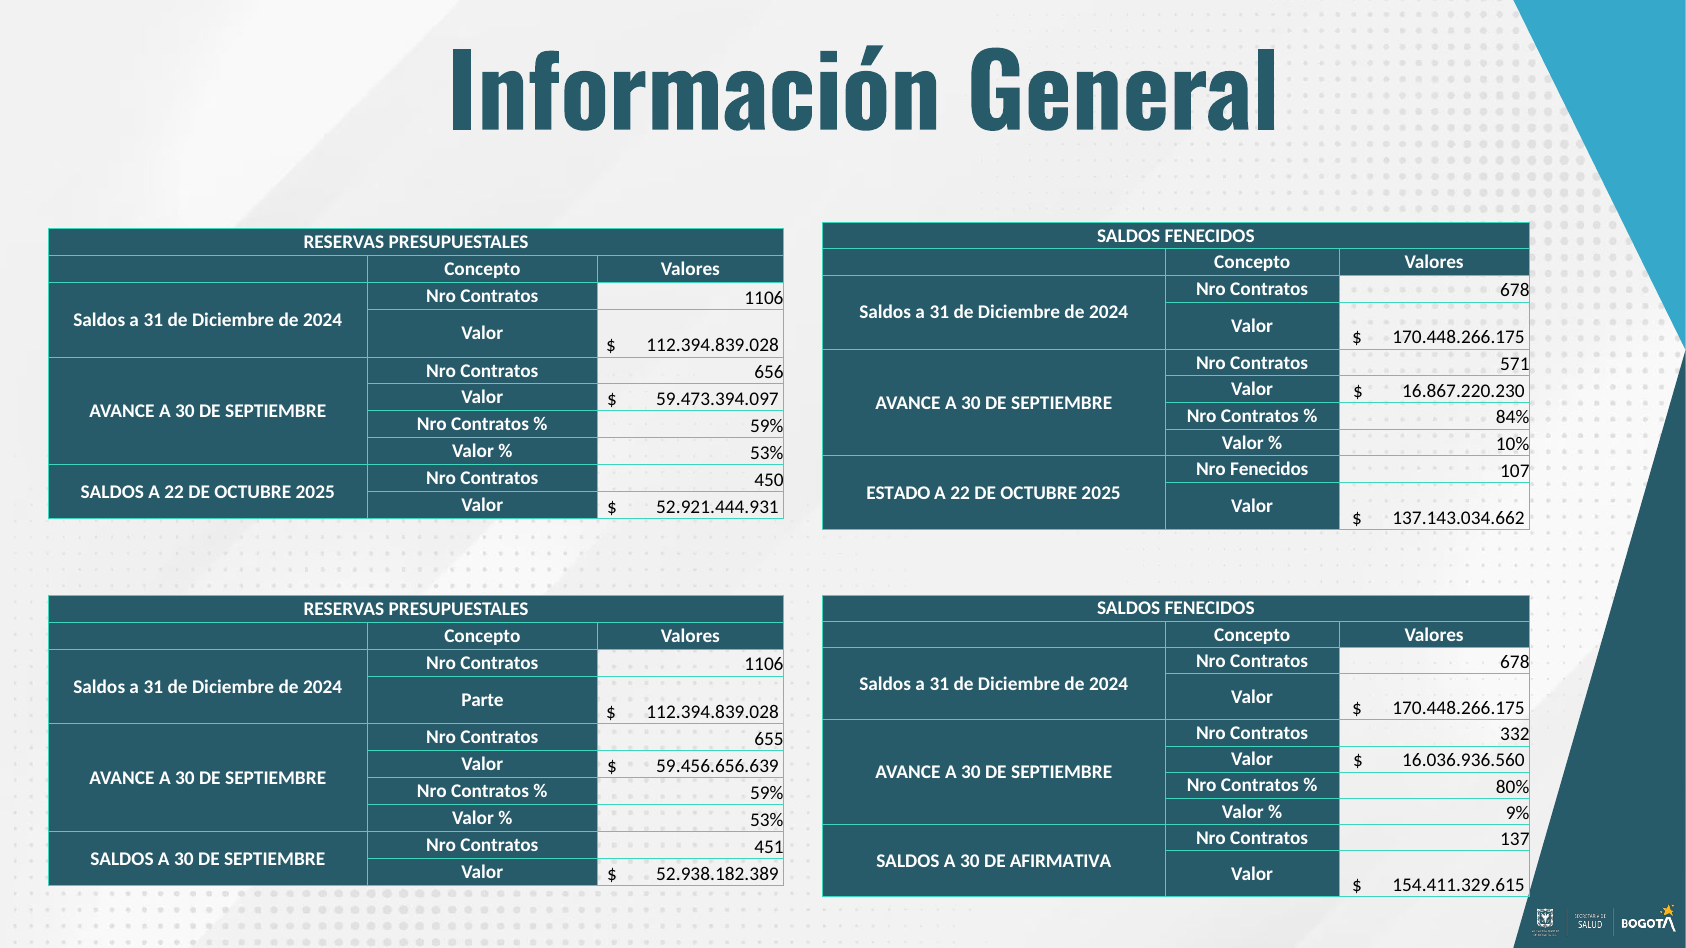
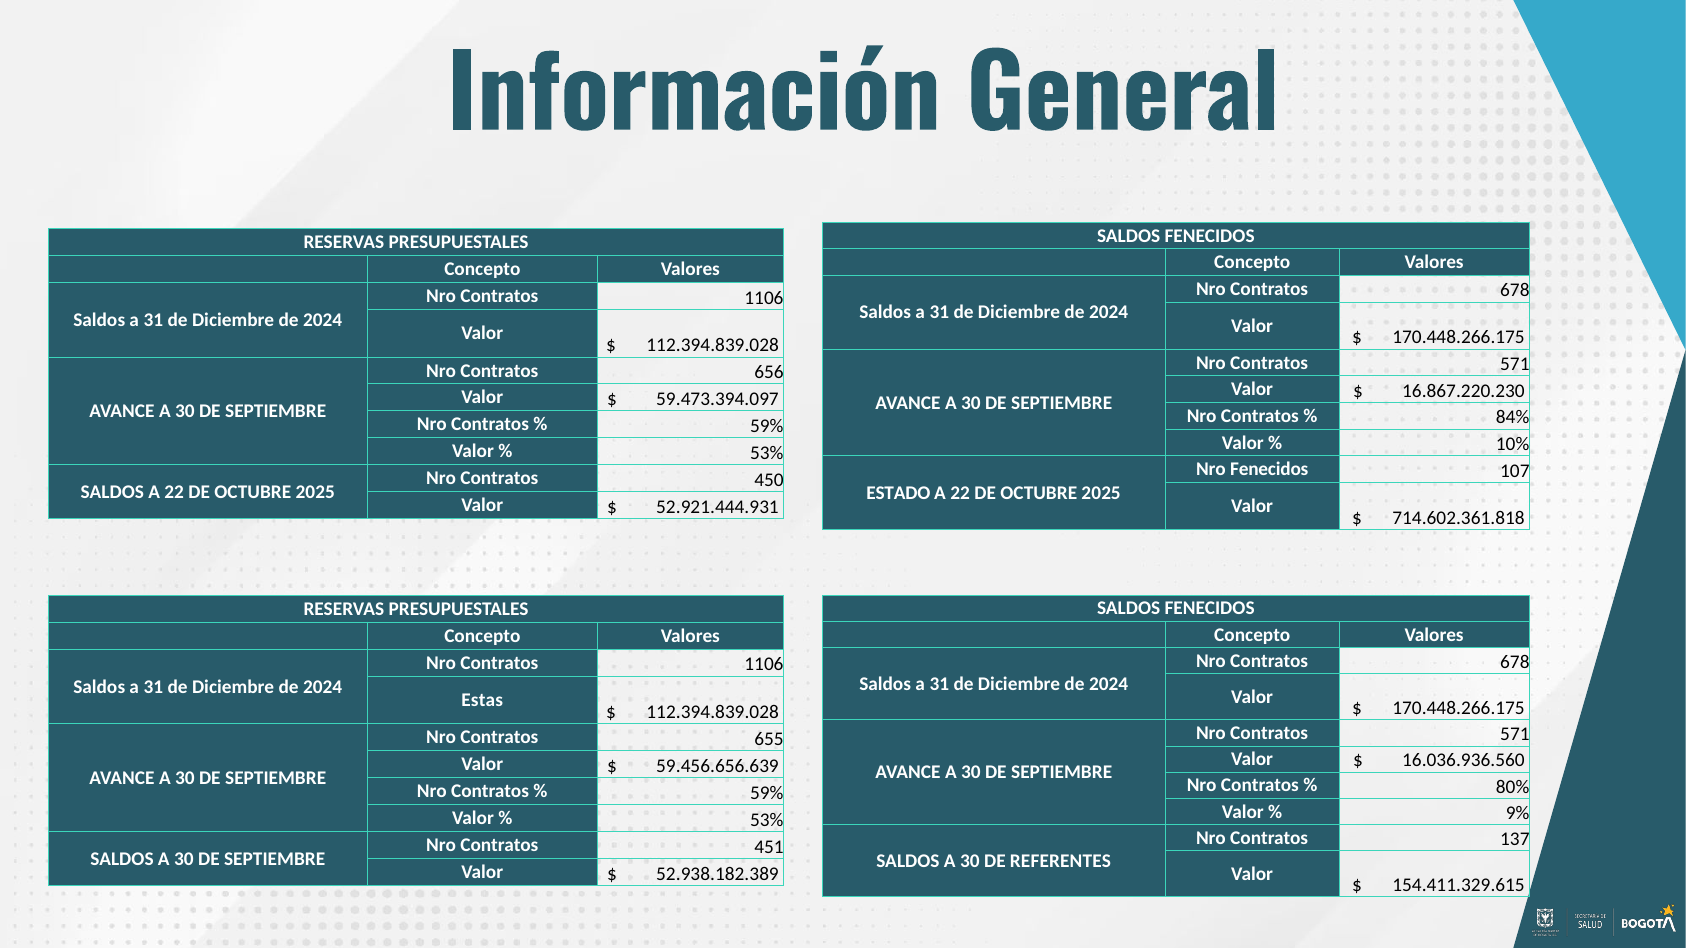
137.143.034.662: 137.143.034.662 -> 714.602.361.818 (1459, 518)
Parte: Parte -> Estas (482, 700)
332: 332 -> 571 (1515, 735)
AFIRMATIVA: AFIRMATIVA -> REFERENTES (1060, 861)
